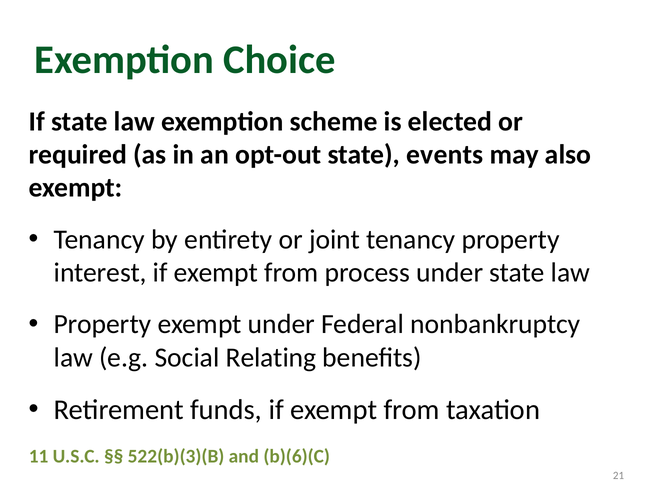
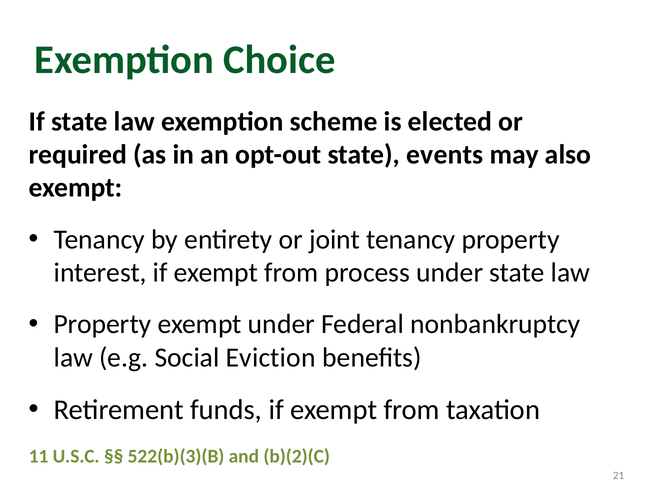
Relating: Relating -> Eviction (271, 358)
b)(6)(C: b)(6)(C -> b)(2)(C (297, 456)
